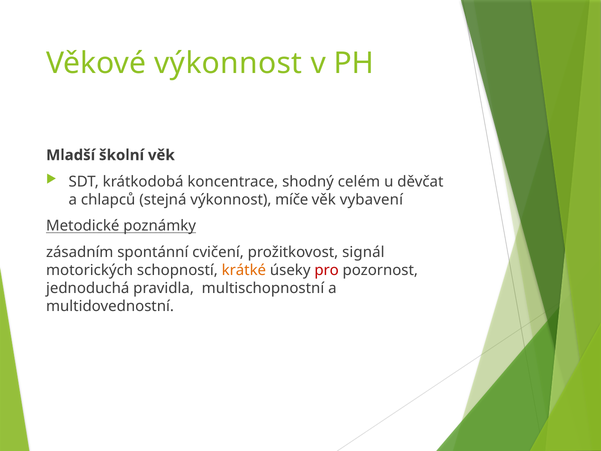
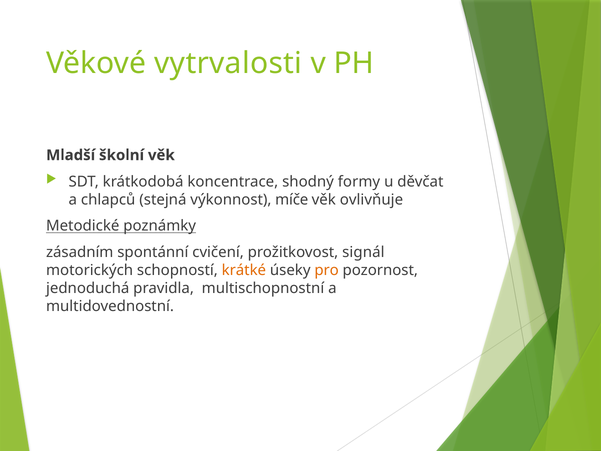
Věkové výkonnost: výkonnost -> vytrvalosti (228, 63)
celém: celém -> formy (359, 181)
vybavení: vybavení -> ovlivňuje (371, 200)
pro colour: red -> orange (327, 270)
